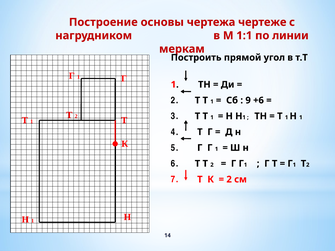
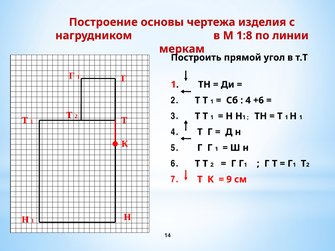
чертеже: чертеже -> изделия (262, 22)
1:1: 1:1 -> 1:8 (244, 36)
9: 9 -> 4 (248, 100)
2: 2 -> 9 (229, 180)
